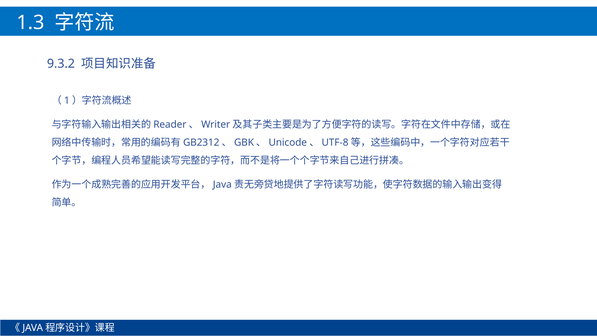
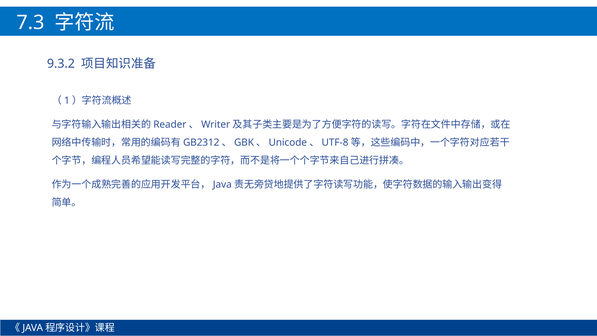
1.3: 1.3 -> 7.3 (31, 23)
